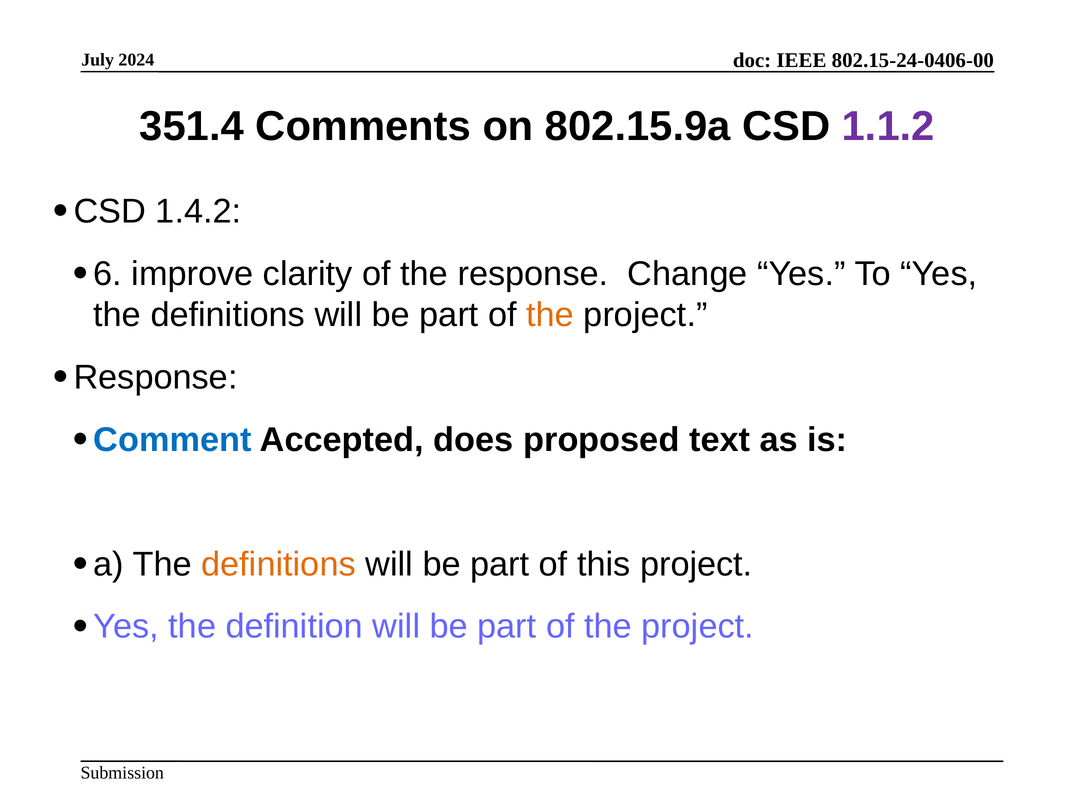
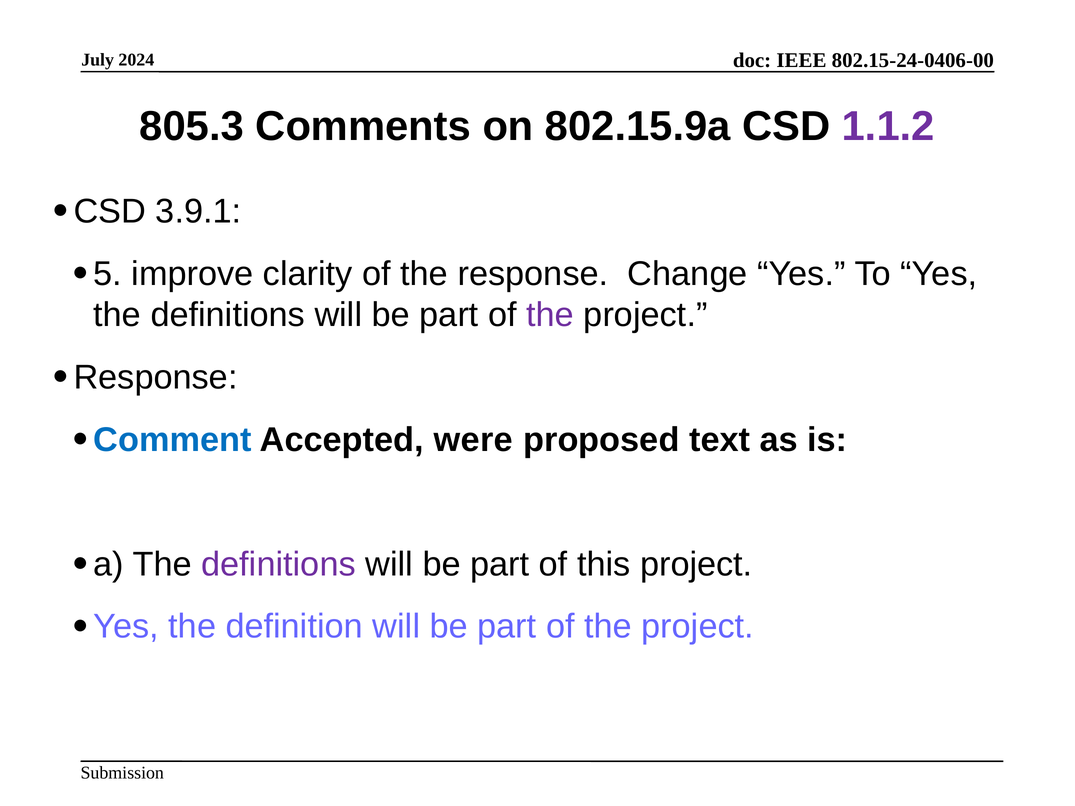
351.4: 351.4 -> 805.3 (192, 127)
1.4.2: 1.4.2 -> 3.9.1 (198, 212)
6: 6 -> 5 (108, 274)
the colour: orange -> purple (550, 315)
does: does -> were (473, 440)
definitions colour: orange -> purple (279, 565)
